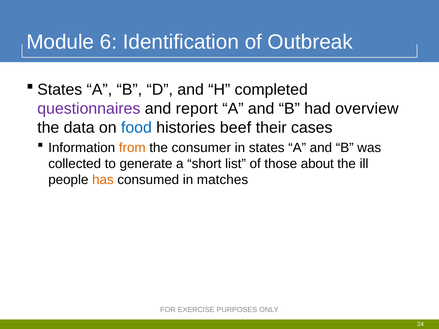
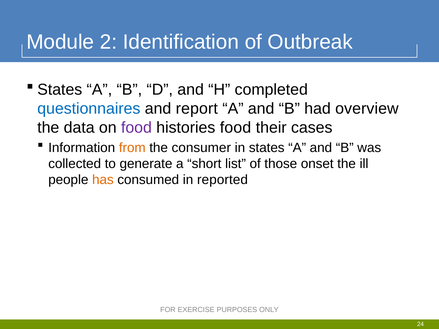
6: 6 -> 2 (109, 42)
questionnaires colour: purple -> blue (89, 109)
food colour: blue -> purple (136, 128)
histories beef: beef -> food (236, 128)
about: about -> onset (317, 164)
matches: matches -> reported (222, 180)
